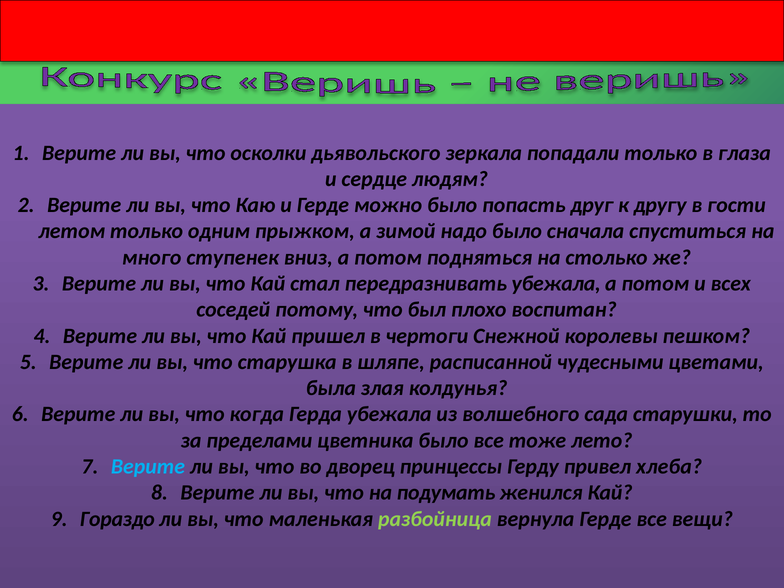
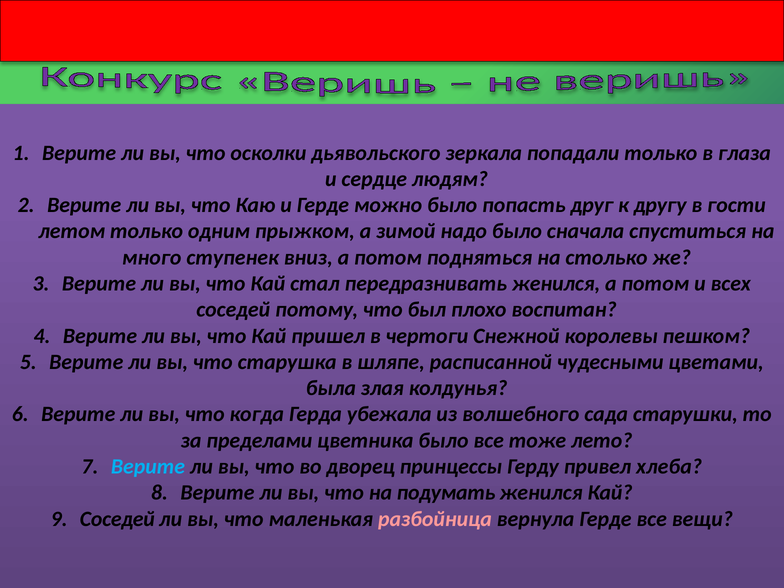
передразнивать убежала: убежала -> женился (556, 284)
Гораздо: Гораздо -> Соседей (117, 519)
разбойница colour: light green -> pink (435, 519)
